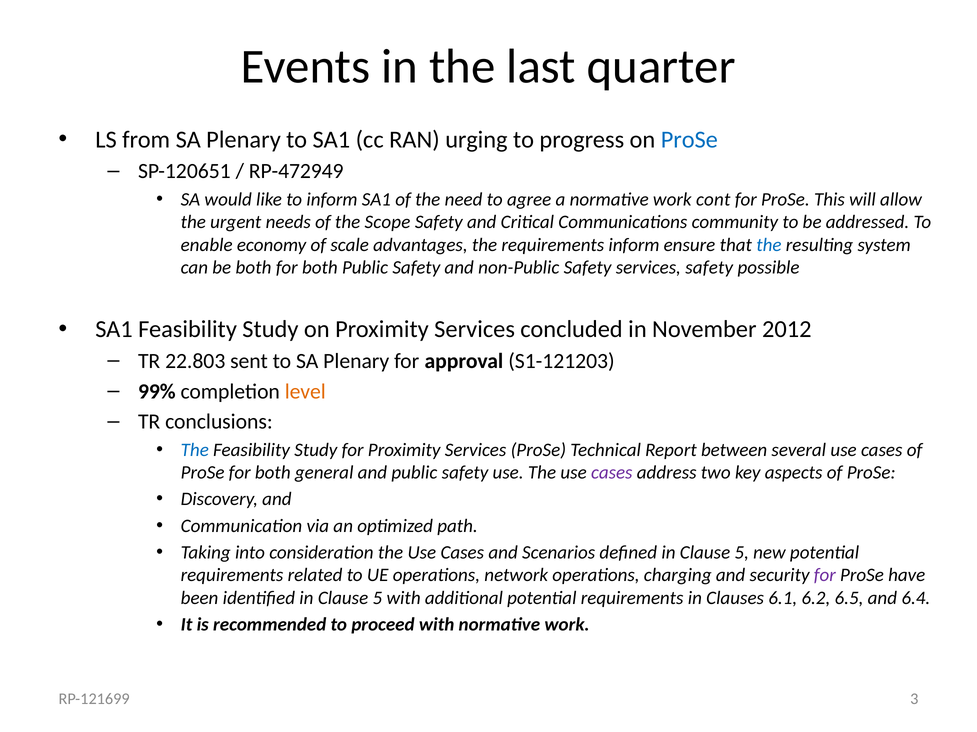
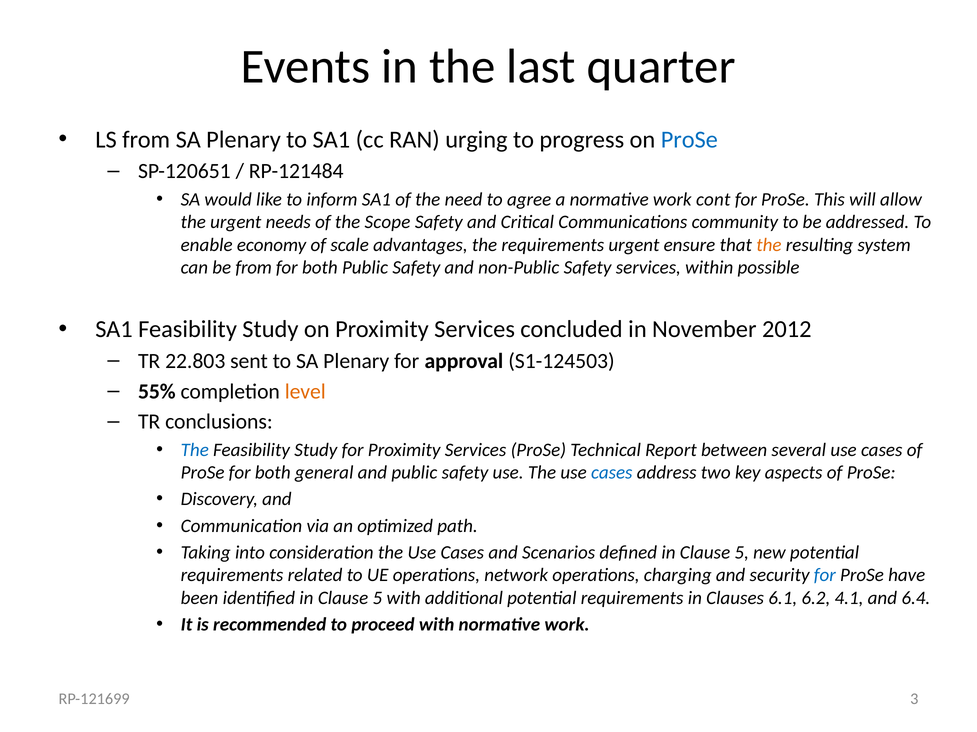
RP-472949: RP-472949 -> RP-121484 (296, 171)
requirements inform: inform -> urgent (634, 245)
the colour: blue -> orange (769, 245)
be both: both -> from (254, 268)
services safety: safety -> within (709, 268)
S1-121203: S1-121203 -> S1-124503 (561, 361)
99%: 99% -> 55% (157, 392)
cases colour: purple -> blue (612, 473)
for colour: purple -> blue (825, 576)
6.5: 6.5 -> 4.1 (849, 599)
